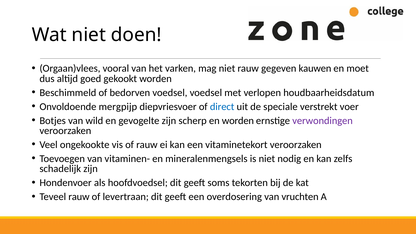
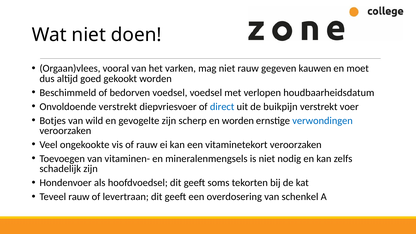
Onvoldoende mergpijp: mergpijp -> verstrekt (118, 107)
speciale: speciale -> buikpijn (280, 107)
verwondingen colour: purple -> blue (323, 121)
vruchten: vruchten -> schenkel (300, 197)
